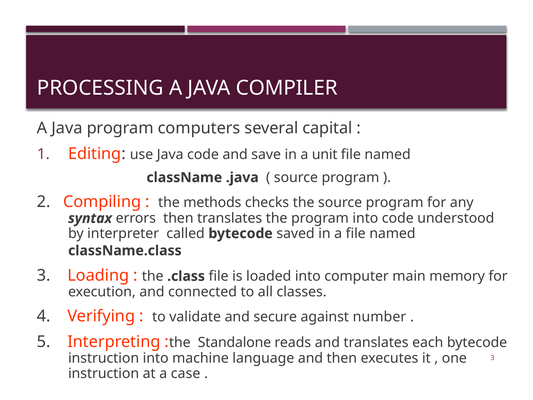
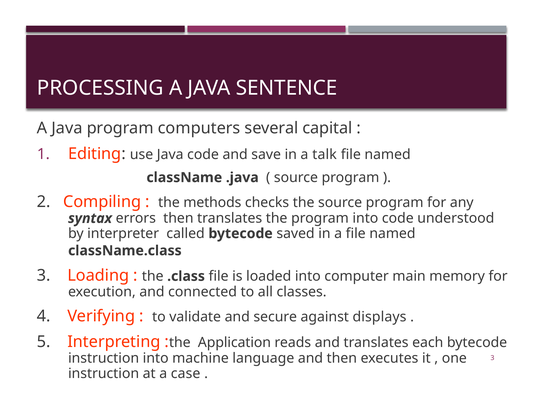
COMPILER: COMPILER -> SENTENCE (287, 88)
unit: unit -> talk (325, 154)
number: number -> displays (380, 317)
Standalone: Standalone -> Application (234, 342)
